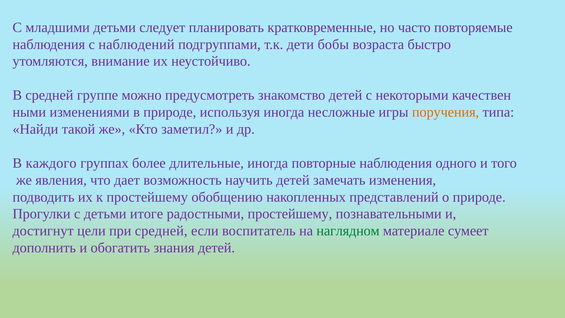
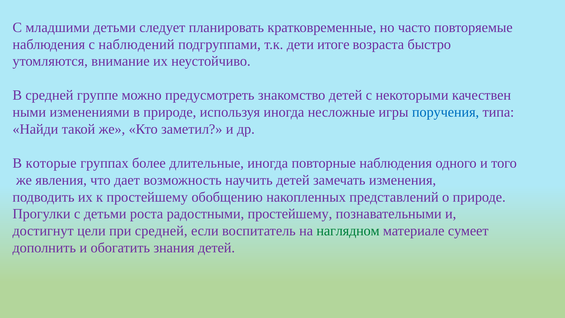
бобы: бобы -> итоге (333, 44)
поручения colour: orange -> blue (446, 112)
каждого: каждого -> которые (51, 163)
итоге: итоге -> роста (147, 214)
